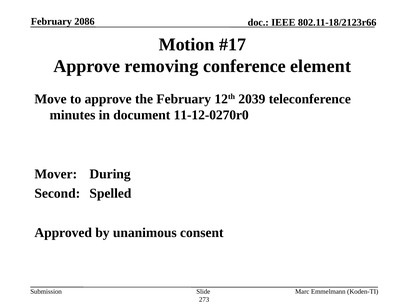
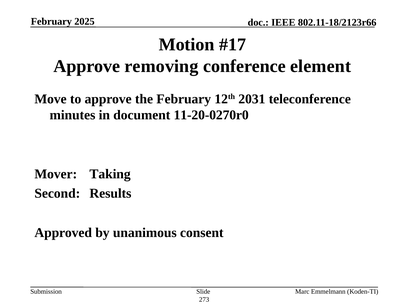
2086: 2086 -> 2025 (84, 21)
2039: 2039 -> 2031 (252, 99)
11-12-0270r0: 11-12-0270r0 -> 11-20-0270r0 (211, 115)
During: During -> Taking (110, 174)
Spelled: Spelled -> Results (110, 193)
